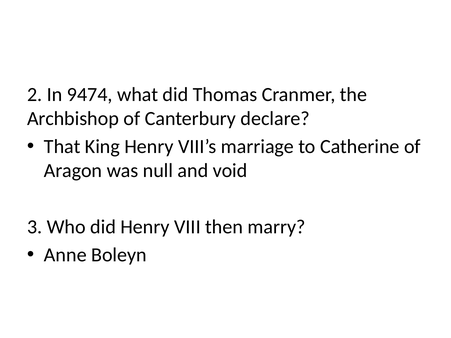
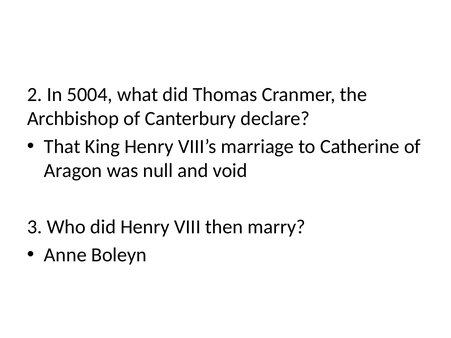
9474: 9474 -> 5004 (90, 95)
